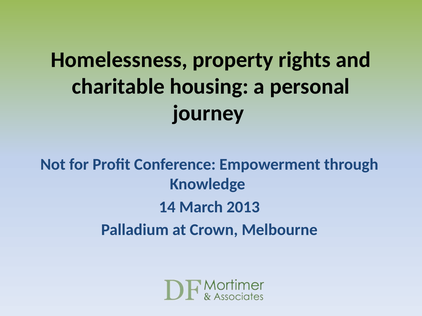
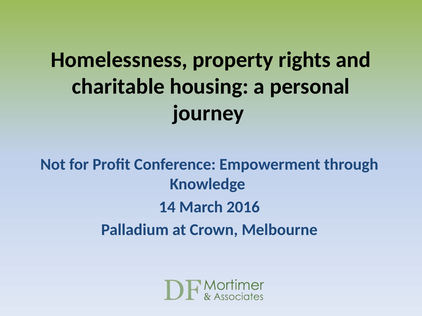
2013: 2013 -> 2016 (243, 207)
